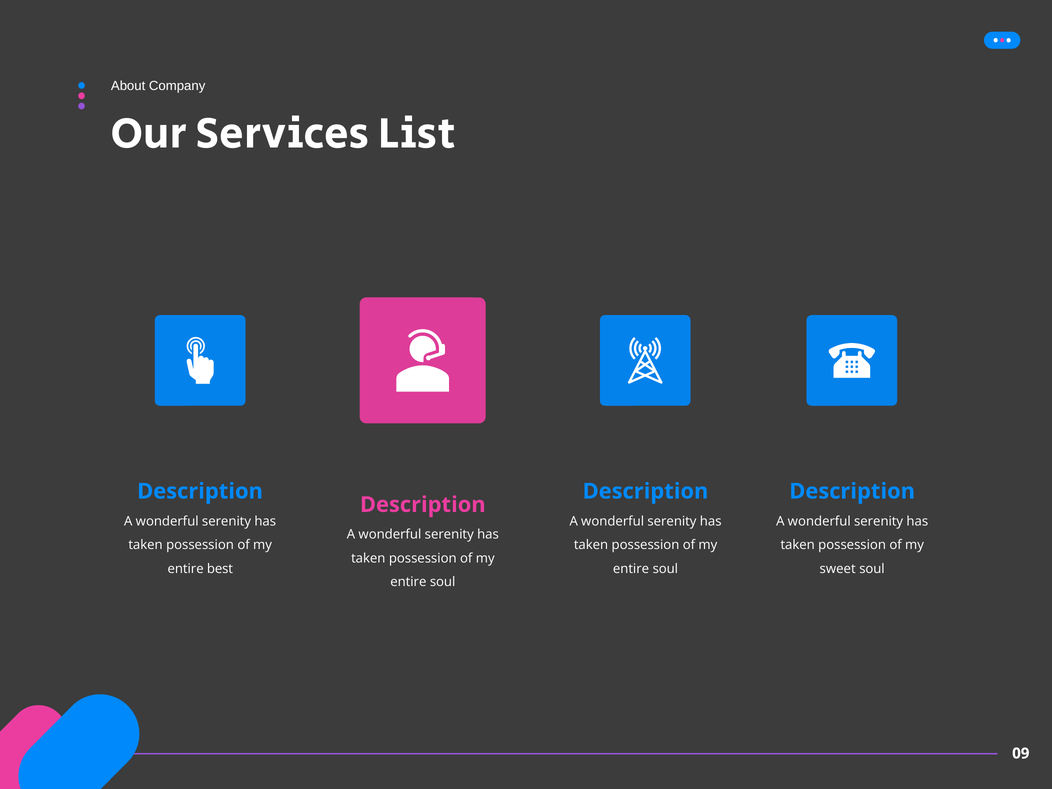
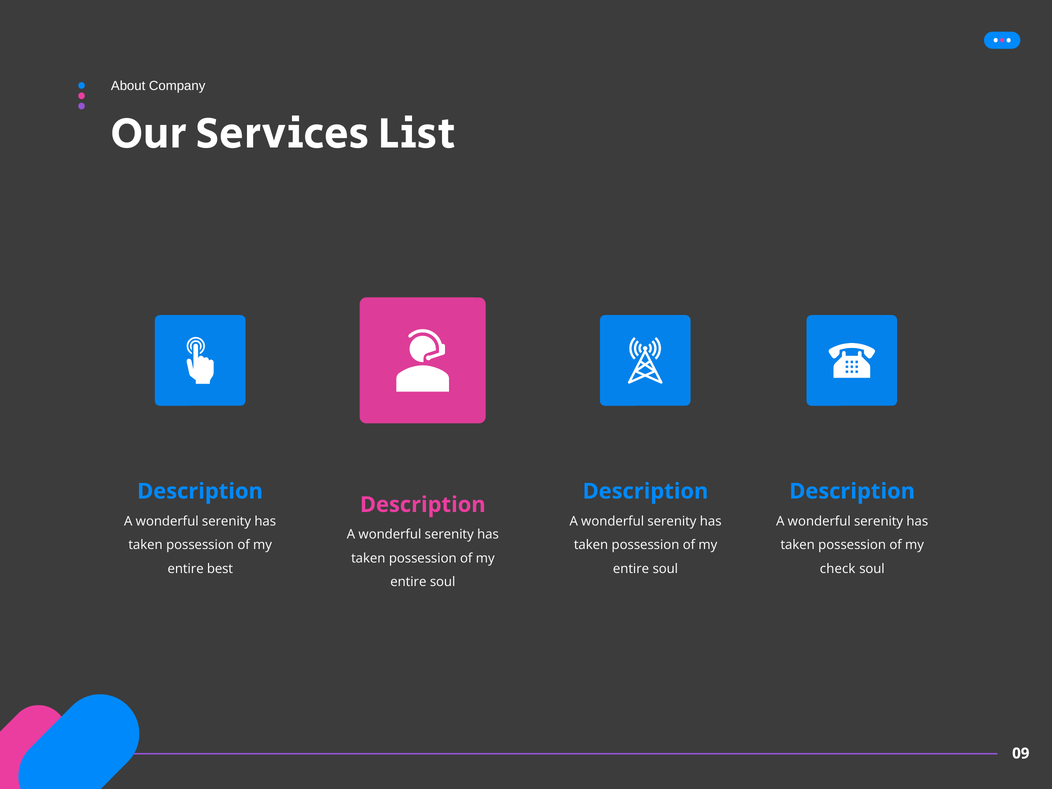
sweet: sweet -> check (838, 569)
